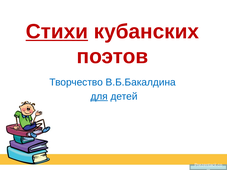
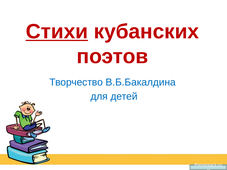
для underline: present -> none (99, 97)
